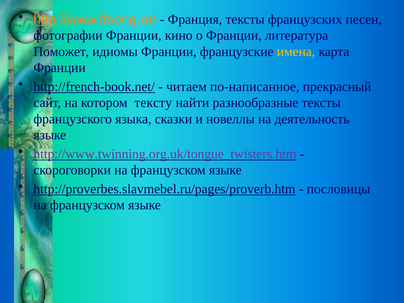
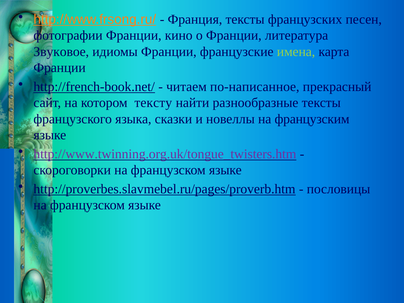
Поможет: Поможет -> Звуковое (61, 52)
имена colour: yellow -> light green (296, 52)
деятельность: деятельность -> французским (312, 119)
